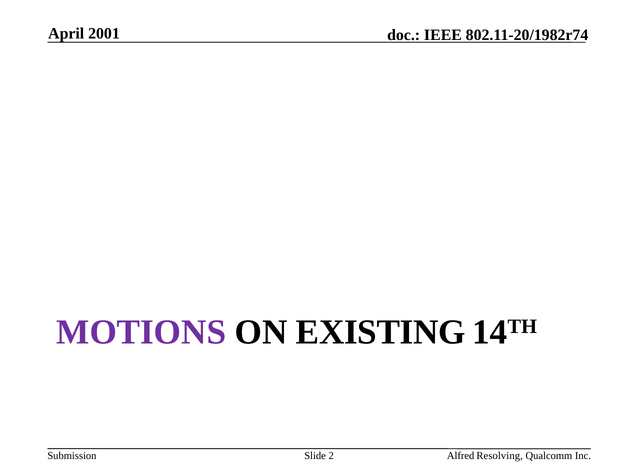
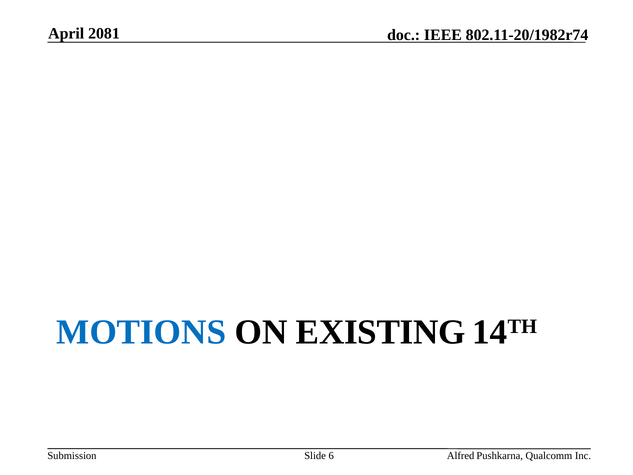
2001: 2001 -> 2081 (104, 34)
MOTIONS colour: purple -> blue (141, 332)
2: 2 -> 6 (331, 455)
Resolving: Resolving -> Pushkarna (500, 455)
